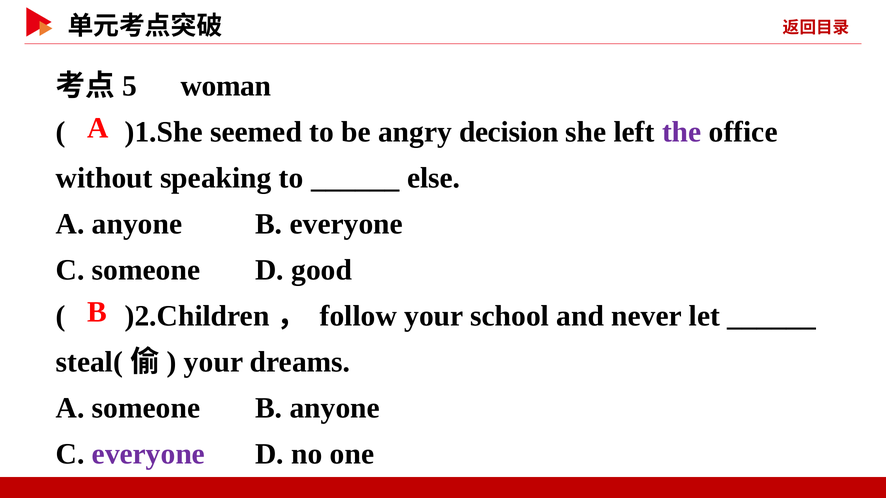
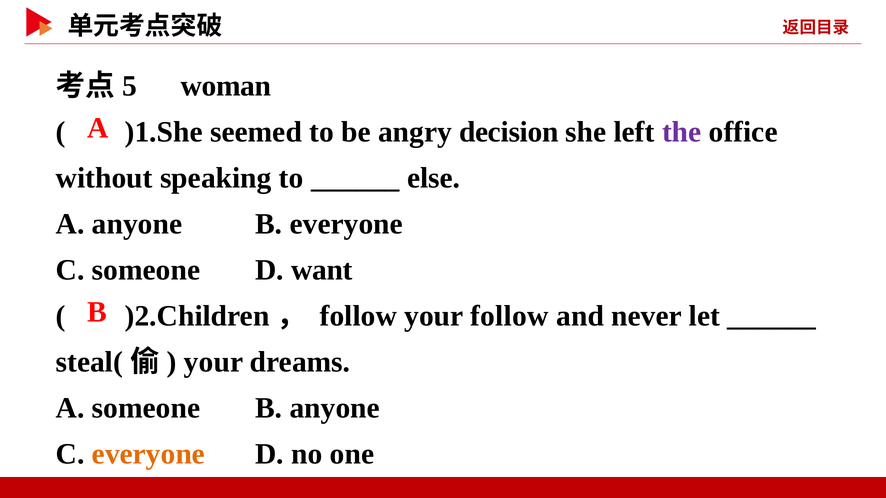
good: good -> want (322, 270)
your school: school -> follow (509, 316)
everyone colour: purple -> orange (148, 455)
